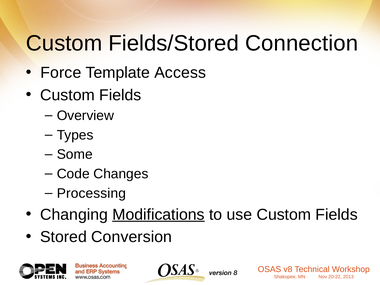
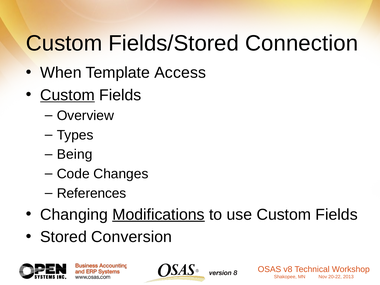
Force: Force -> When (61, 73)
Custom underline: none -> present (67, 95)
Some: Some -> Being (75, 154)
Processing: Processing -> References (92, 193)
